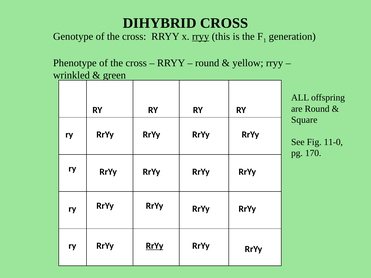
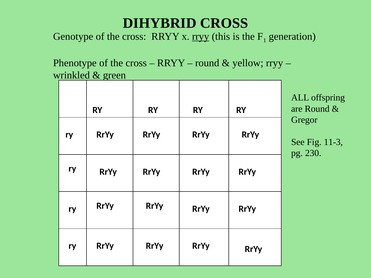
Square: Square -> Gregor (304, 120)
11-0: 11-0 -> 11-3 (333, 142)
170: 170 -> 230 (313, 153)
RrYy underline: present -> none (155, 246)
